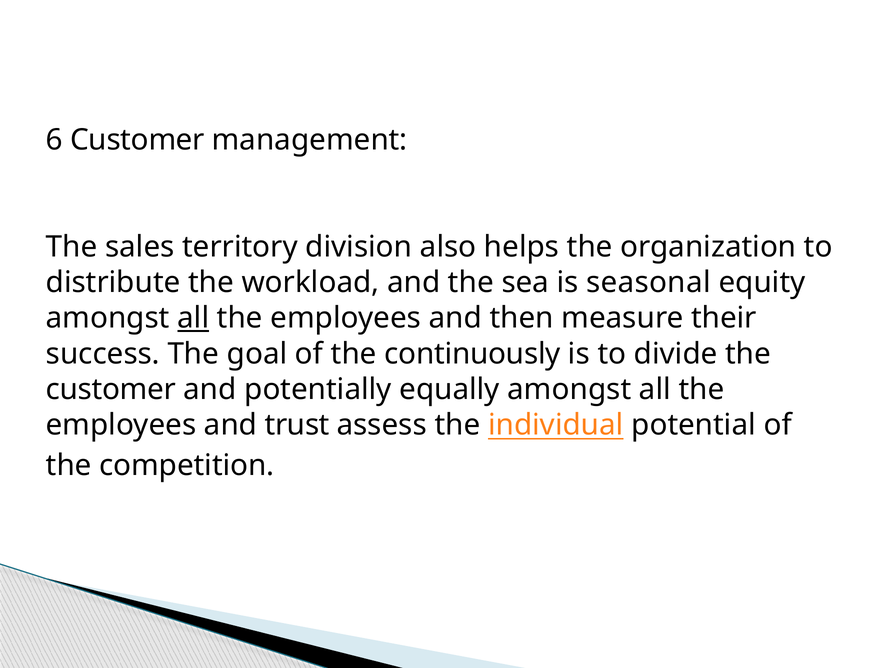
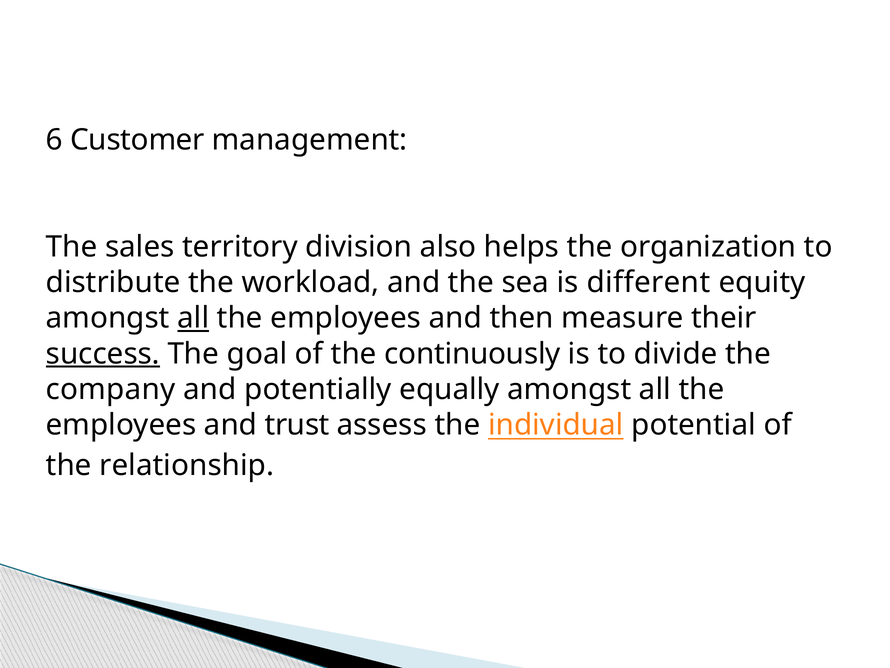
seasonal: seasonal -> different (648, 282)
success underline: none -> present (103, 354)
customer: customer -> company (111, 389)
competition: competition -> relationship (187, 465)
